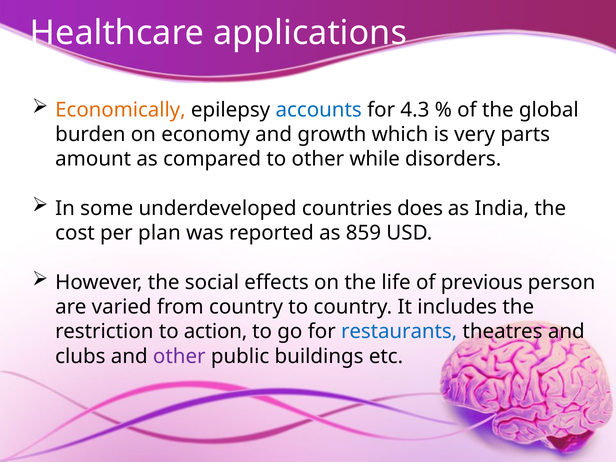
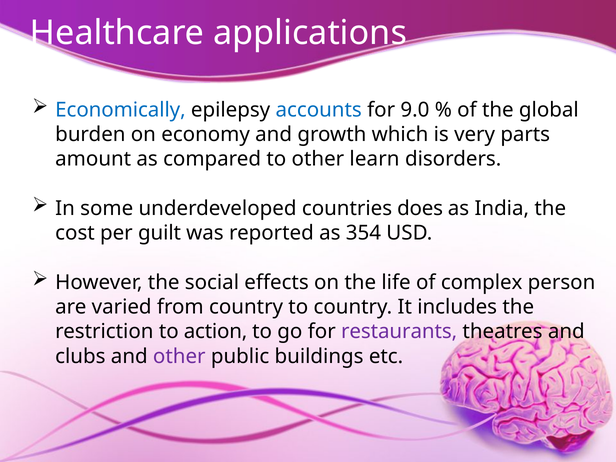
Economically colour: orange -> blue (120, 110)
4.3: 4.3 -> 9.0 (415, 110)
while: while -> learn (375, 159)
plan: plan -> guilt (160, 233)
859: 859 -> 354 (363, 233)
previous: previous -> complex (482, 282)
restaurants colour: blue -> purple (399, 332)
